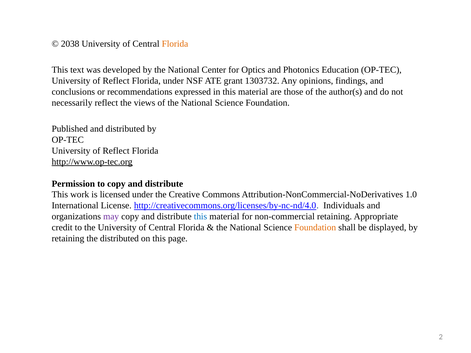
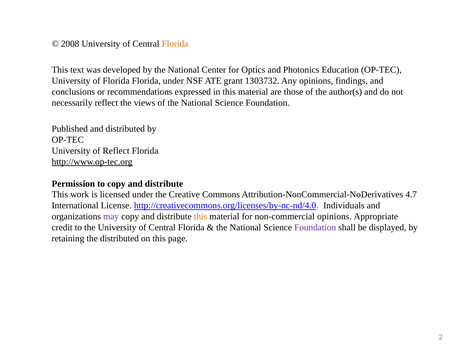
2038: 2038 -> 2008 (70, 44)
Reflect: Reflect -> Florida (116, 81)
1.0: 1.0 -> 4.7 (411, 195)
this colour: blue -> orange (200, 217)
non-commercial retaining: retaining -> opinions (334, 217)
Foundation colour: orange -> purple (315, 228)
